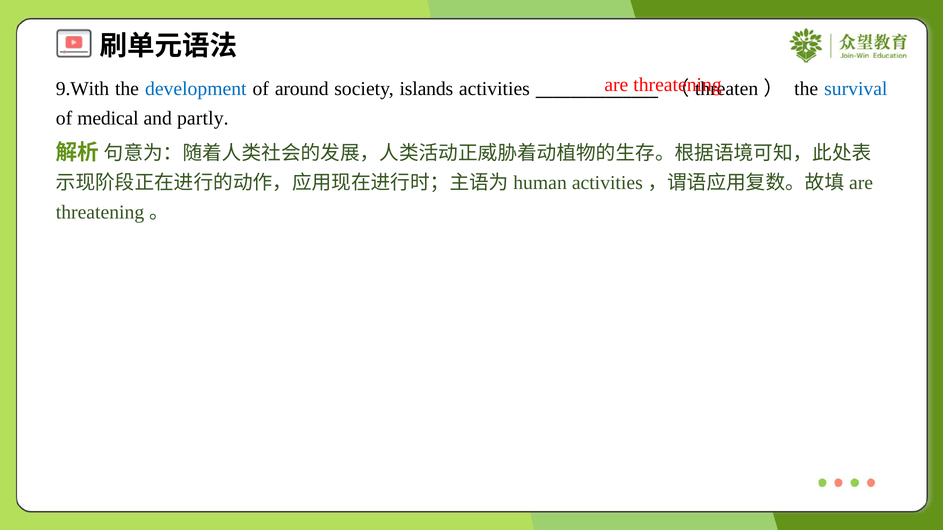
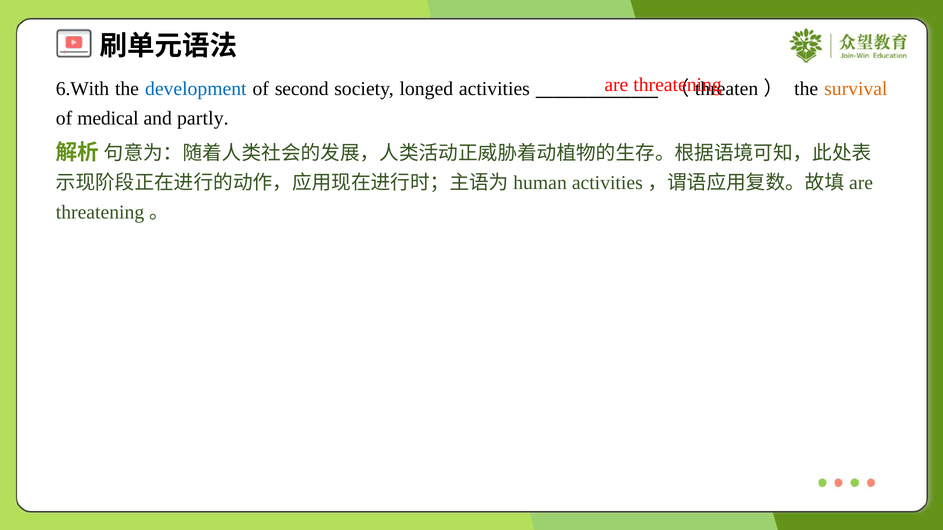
9.With: 9.With -> 6.With (83, 89)
around: around -> second (302, 89)
islands: islands -> longed (426, 89)
survival colour: blue -> orange (856, 89)
